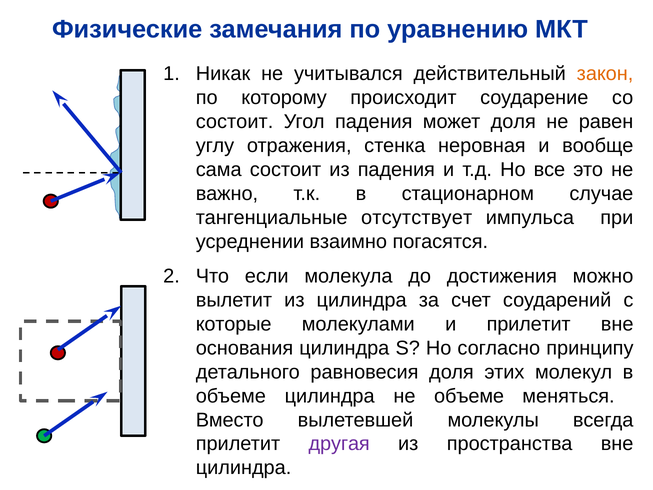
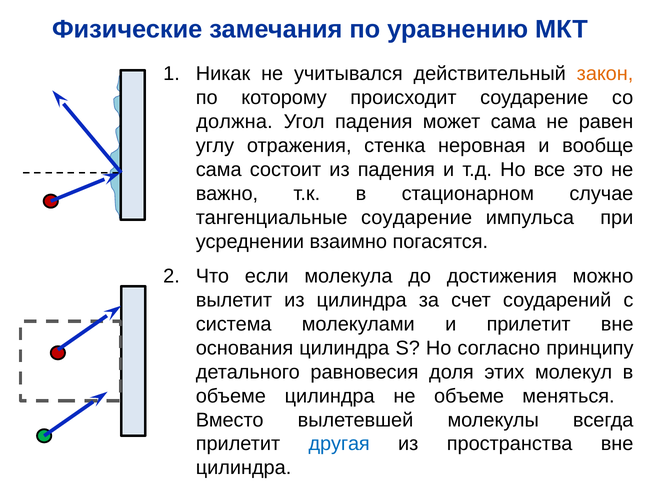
состоит: состоит -> должна (234, 122)
может доля: доля -> сама (513, 122)
тангенциальные отсутствует: отсутствует -> соударение (417, 217)
которые: которые -> система (234, 324)
другая colour: purple -> blue (339, 444)
